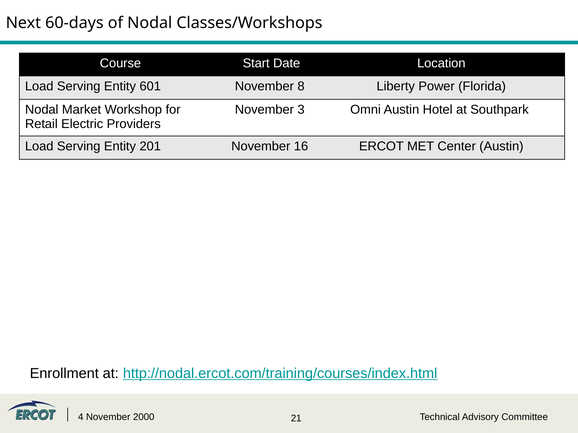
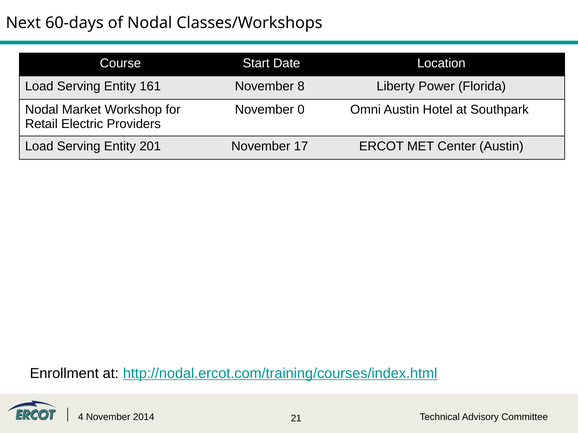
601: 601 -> 161 (150, 86)
3: 3 -> 0 (301, 110)
16: 16 -> 17 (301, 146)
2000: 2000 -> 2014 (144, 418)
